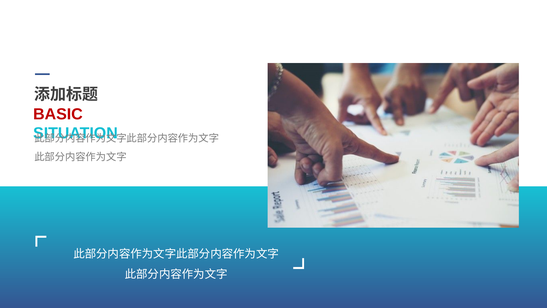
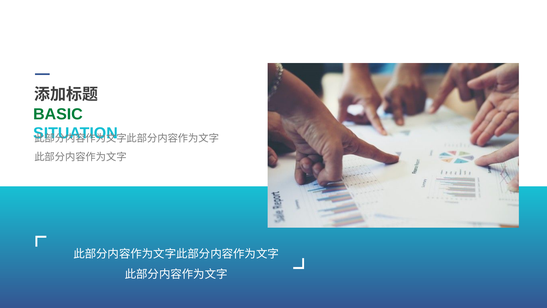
BASIC colour: red -> green (58, 114)
